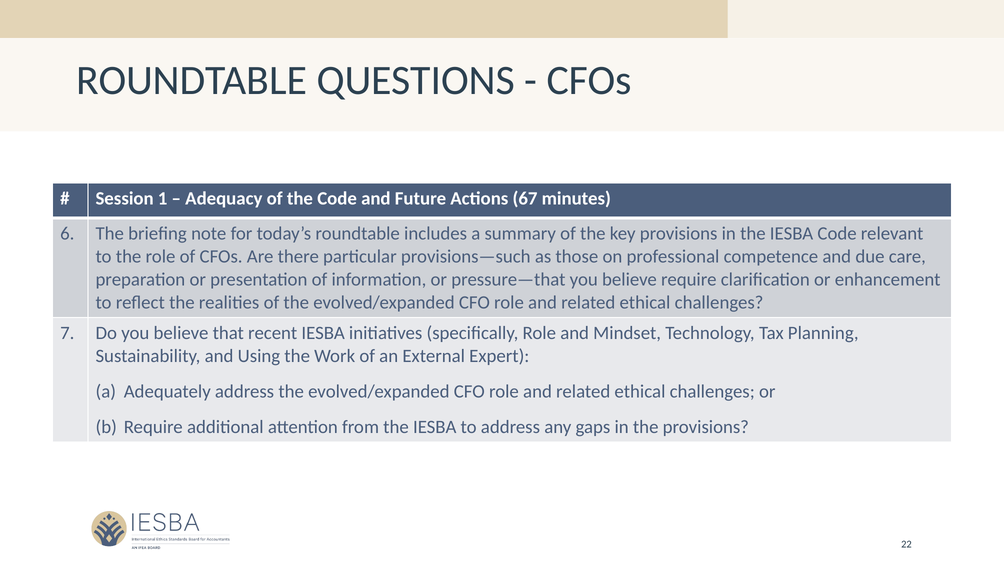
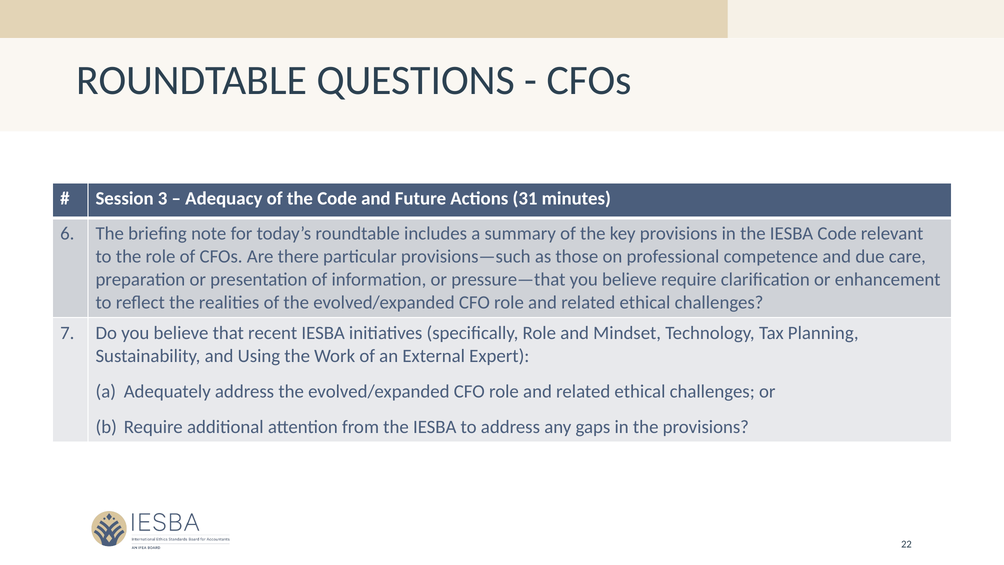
1: 1 -> 3 (163, 199)
67: 67 -> 31 (525, 199)
